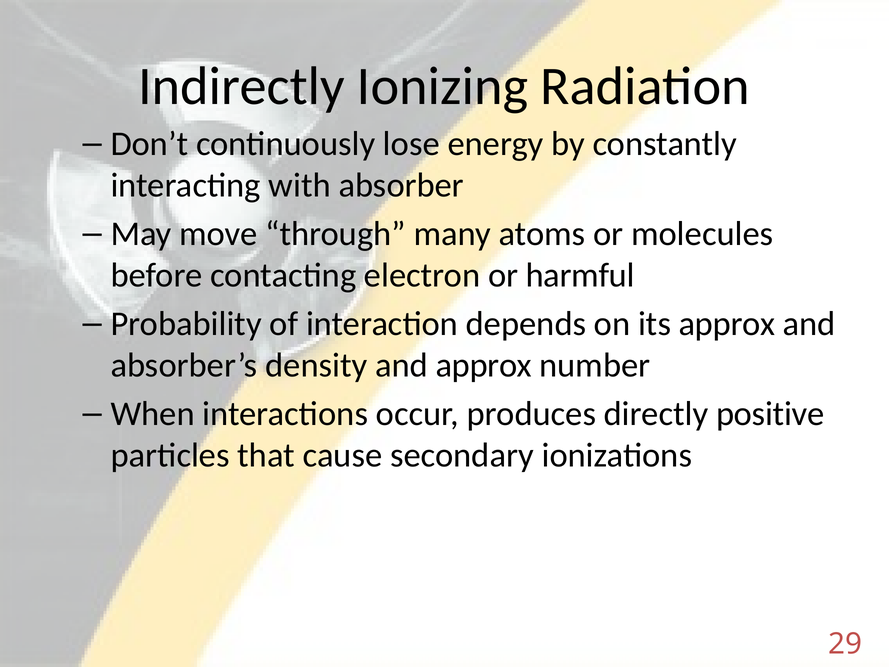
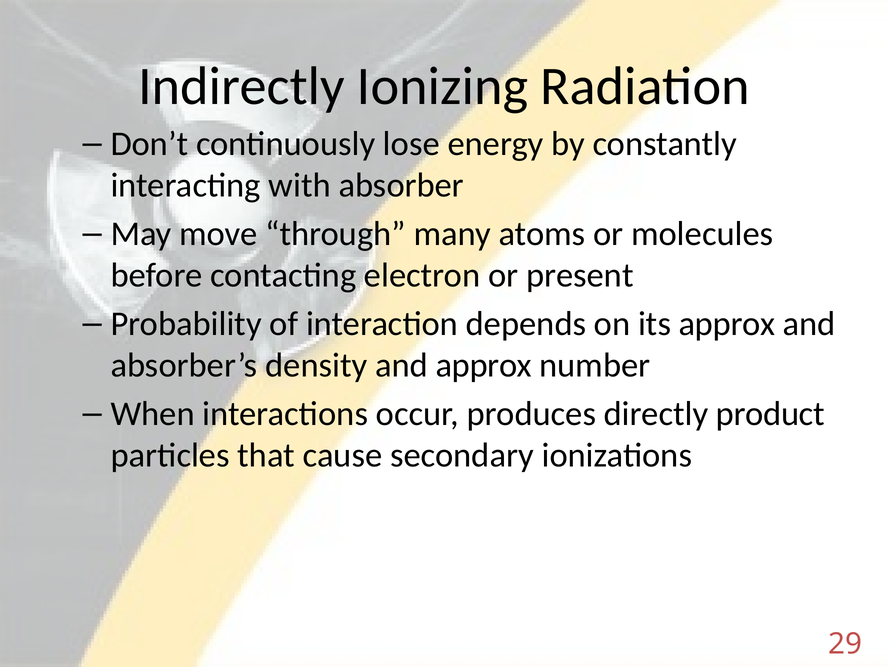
harmful: harmful -> present (580, 275)
positive: positive -> product (770, 414)
